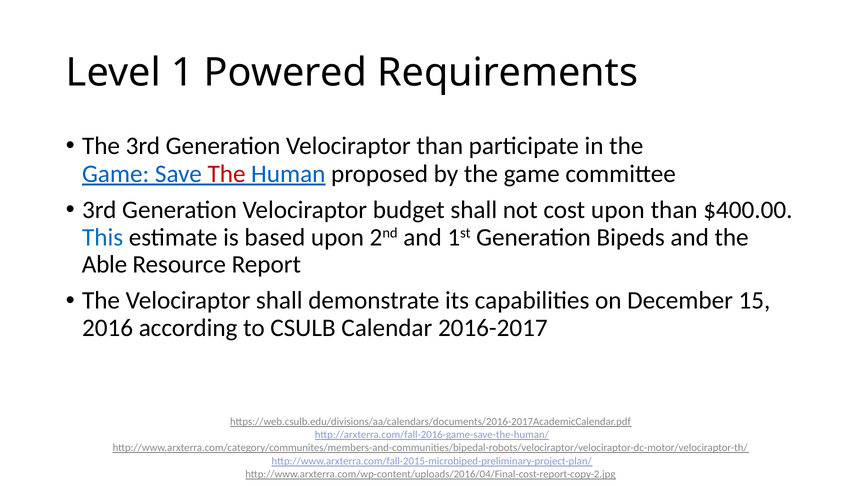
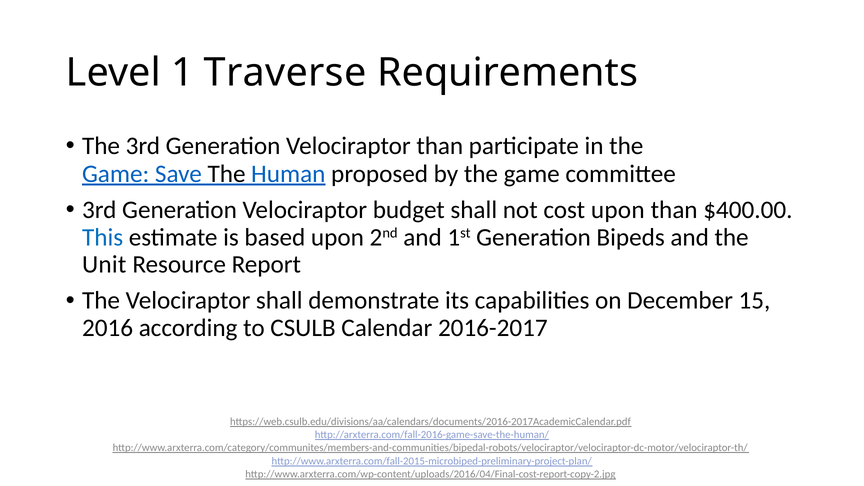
Powered: Powered -> Traverse (285, 73)
The colour: red -> black (227, 174)
Able: Able -> Unit (104, 264)
